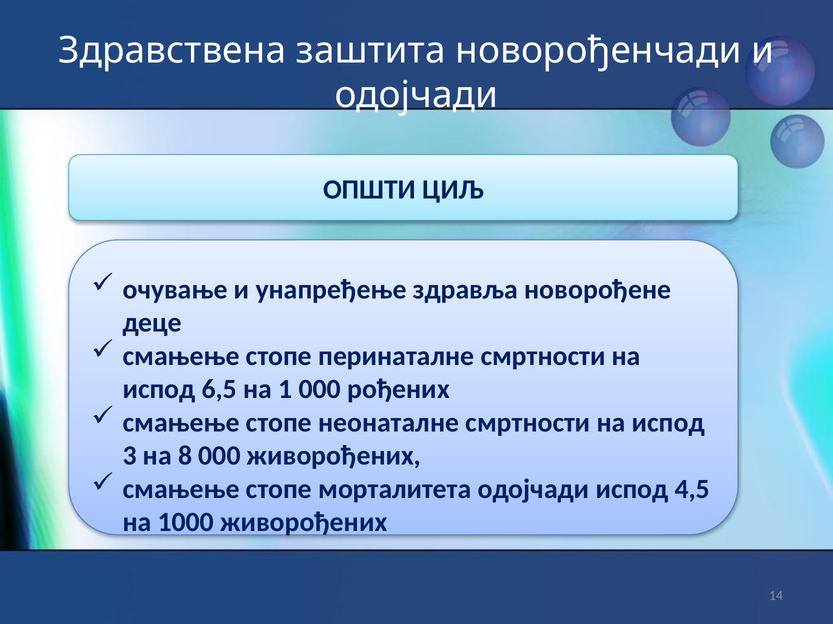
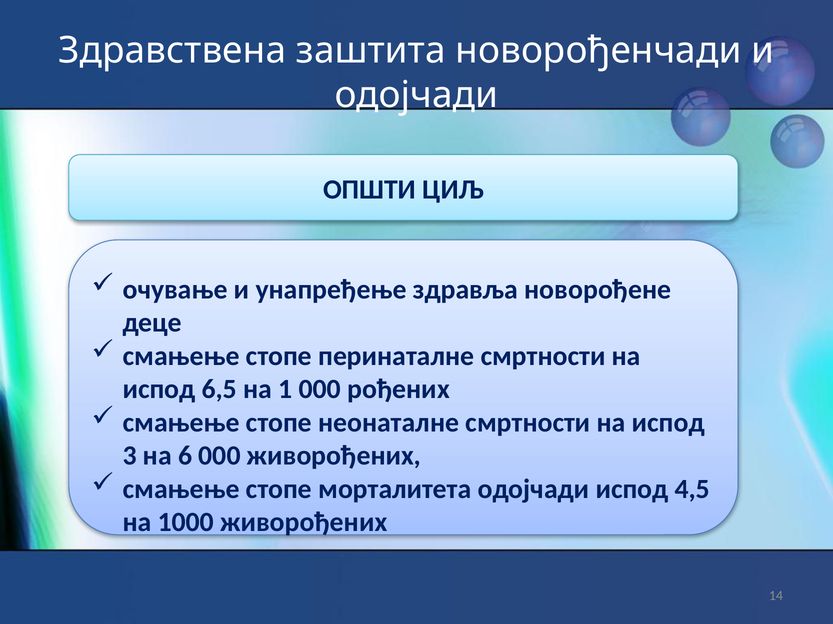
8: 8 -> 6 (185, 456)
